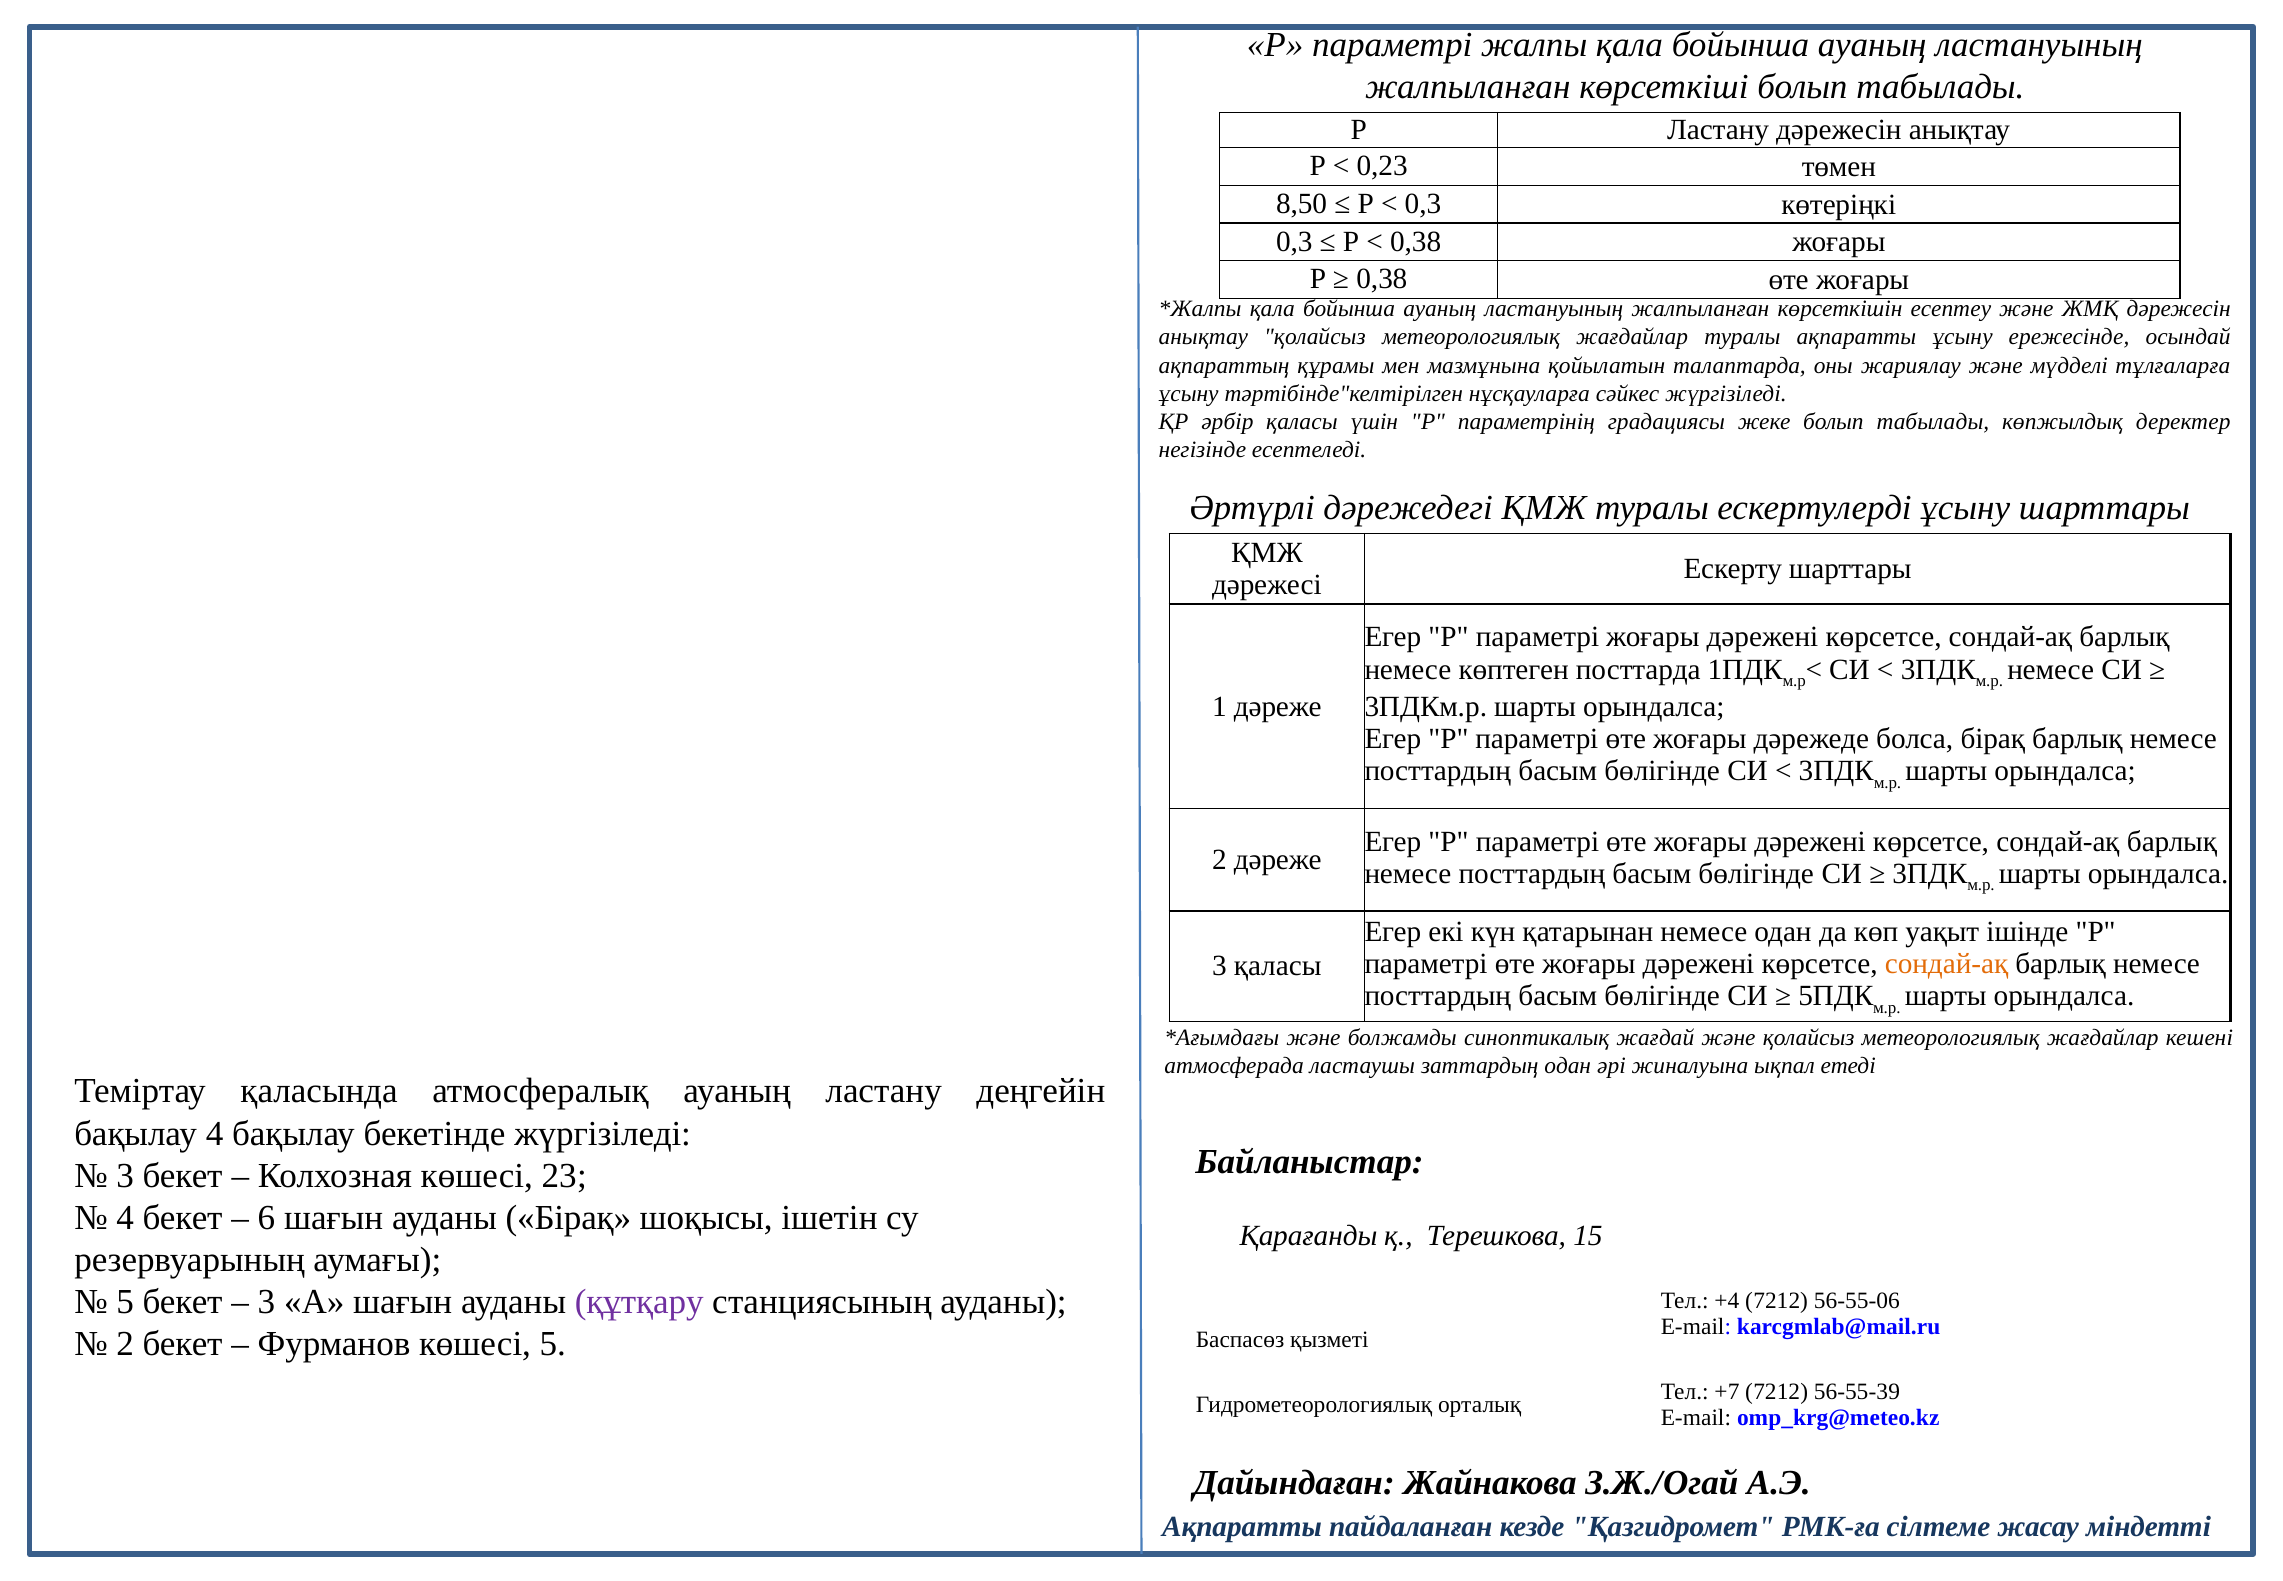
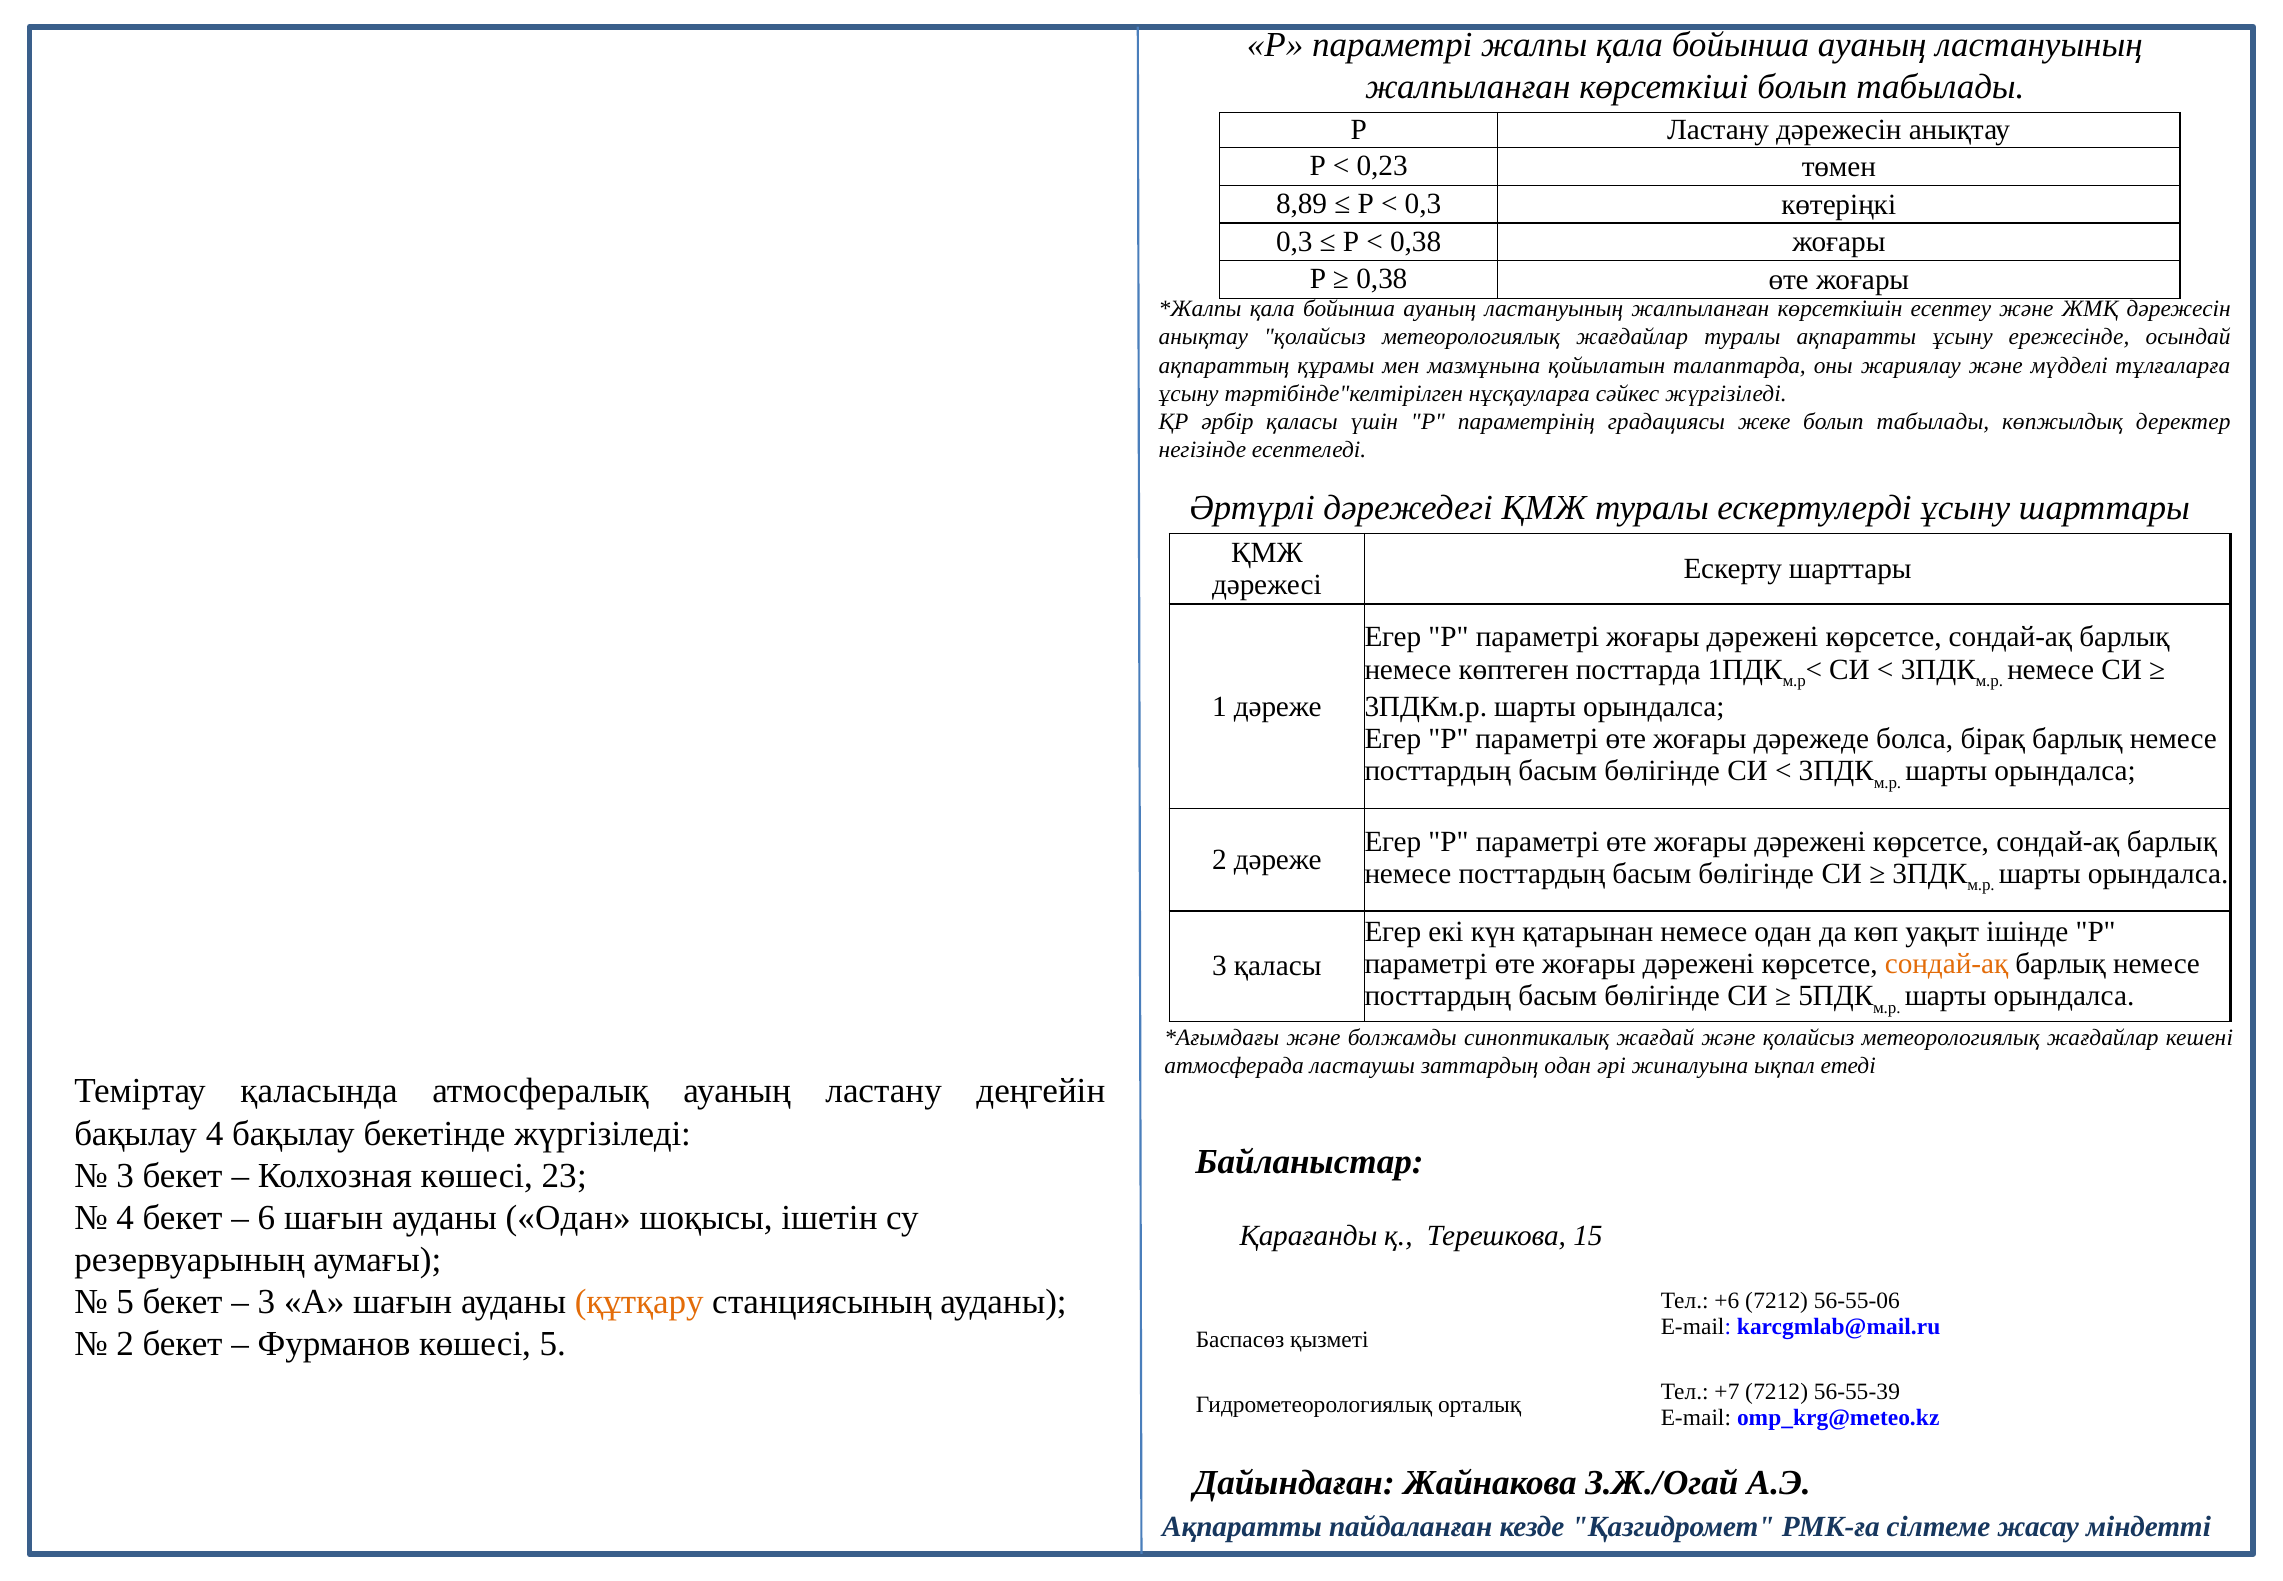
8,50: 8,50 -> 8,89 (1302, 204)
ауданы Бірақ: Бірақ -> Одан (568, 1217)
құтқару colour: purple -> orange (639, 1302)
+4: +4 -> +6 (1727, 1300)
